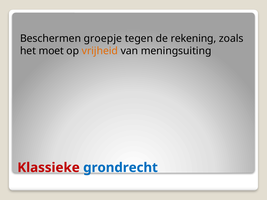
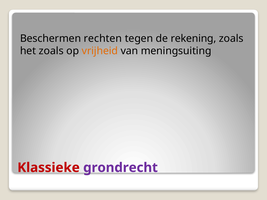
groepje: groepje -> rechten (103, 39)
het moet: moet -> zoals (51, 51)
grondrecht colour: blue -> purple (121, 168)
